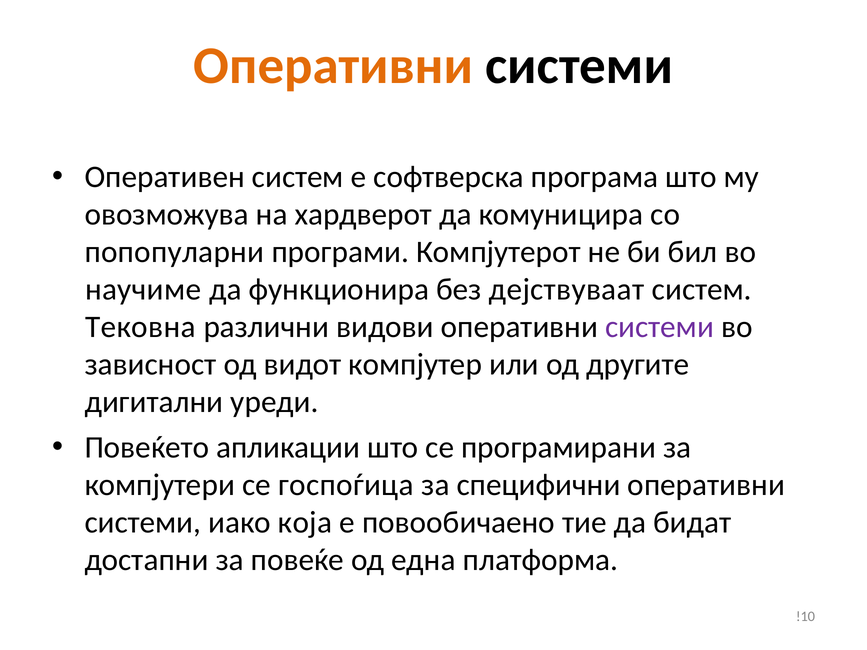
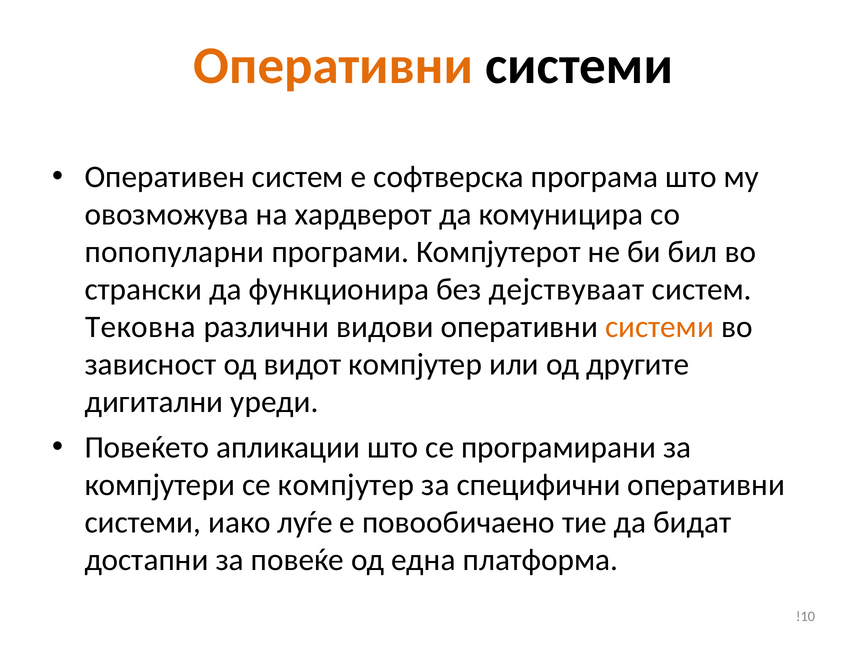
научиме: научиме -> странски (143, 290)
системи colour: purple -> orange (660, 327)
се госпоѓица: госпоѓица -> компјутер (346, 485)
која: која -> луѓе (305, 523)
